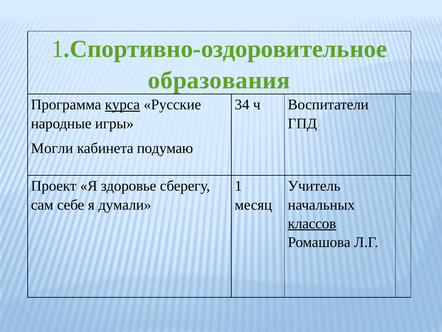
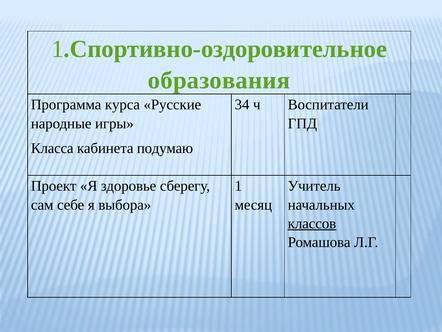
курса underline: present -> none (122, 105)
Могли: Могли -> Класса (52, 148)
думали: думали -> выбора (125, 205)
